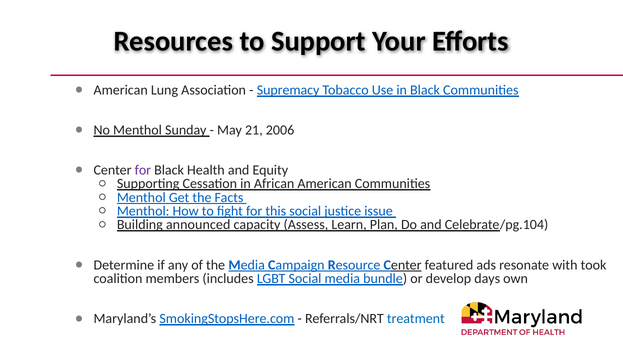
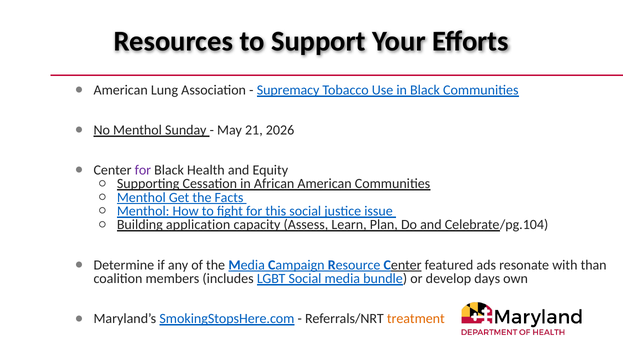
2006: 2006 -> 2026 (280, 130)
announced: announced -> application (198, 224)
took: took -> than (594, 265)
treatment colour: blue -> orange (416, 318)
